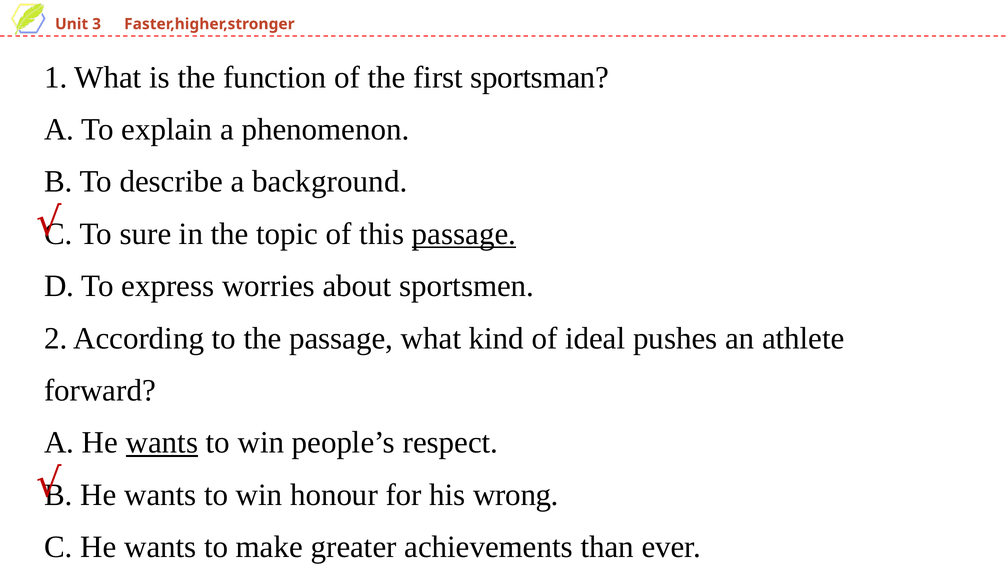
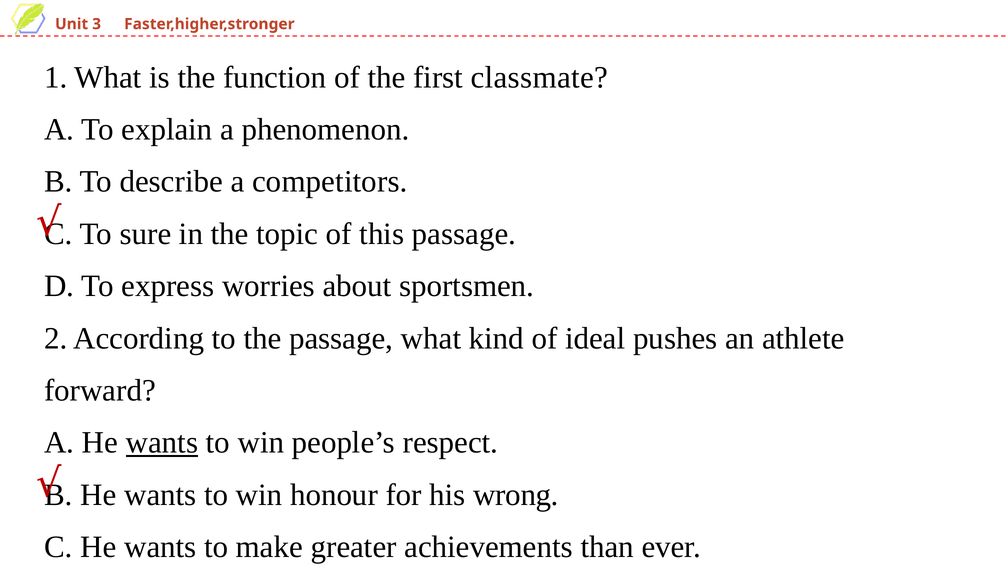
sportsman: sportsman -> classmate (539, 77)
background: background -> competitors (330, 182)
passage underline: present -> none (464, 234)
